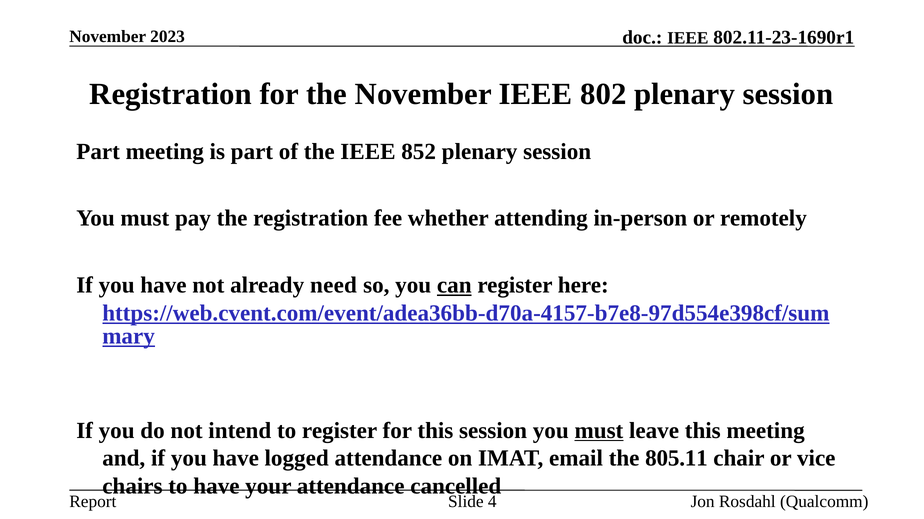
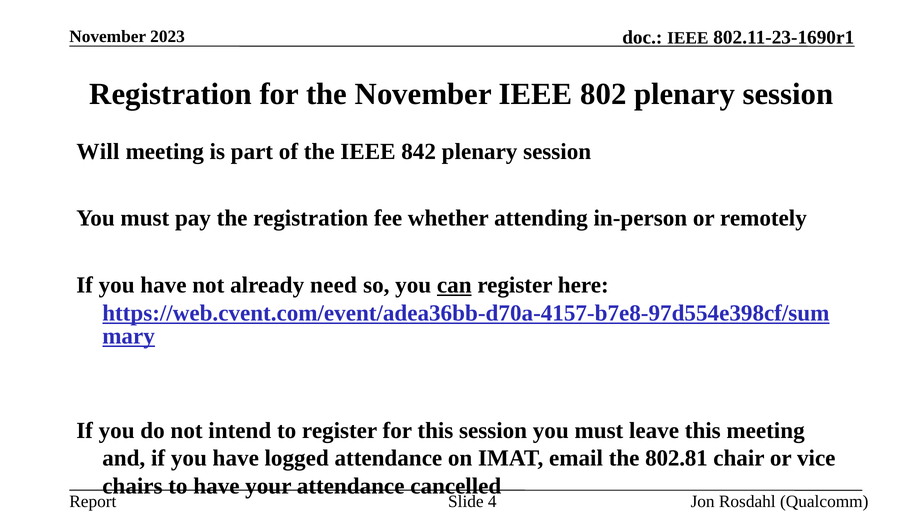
Part: Part -> Will (98, 152)
852: 852 -> 842 (419, 152)
must underline: present -> none (599, 431)
805.11: 805.11 -> 802.81 (676, 459)
